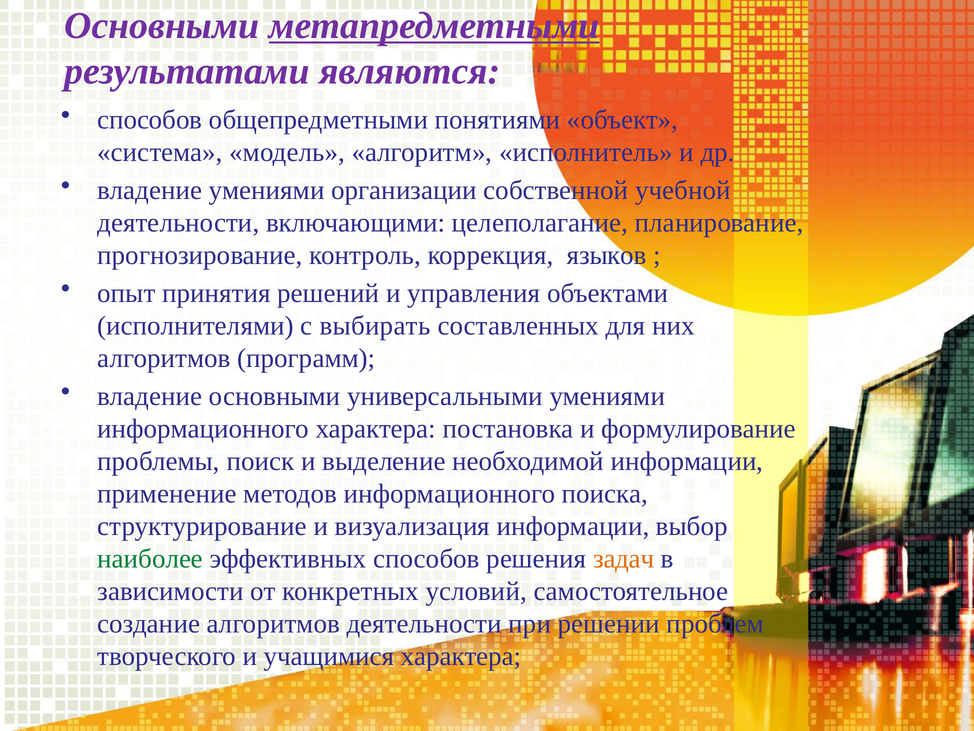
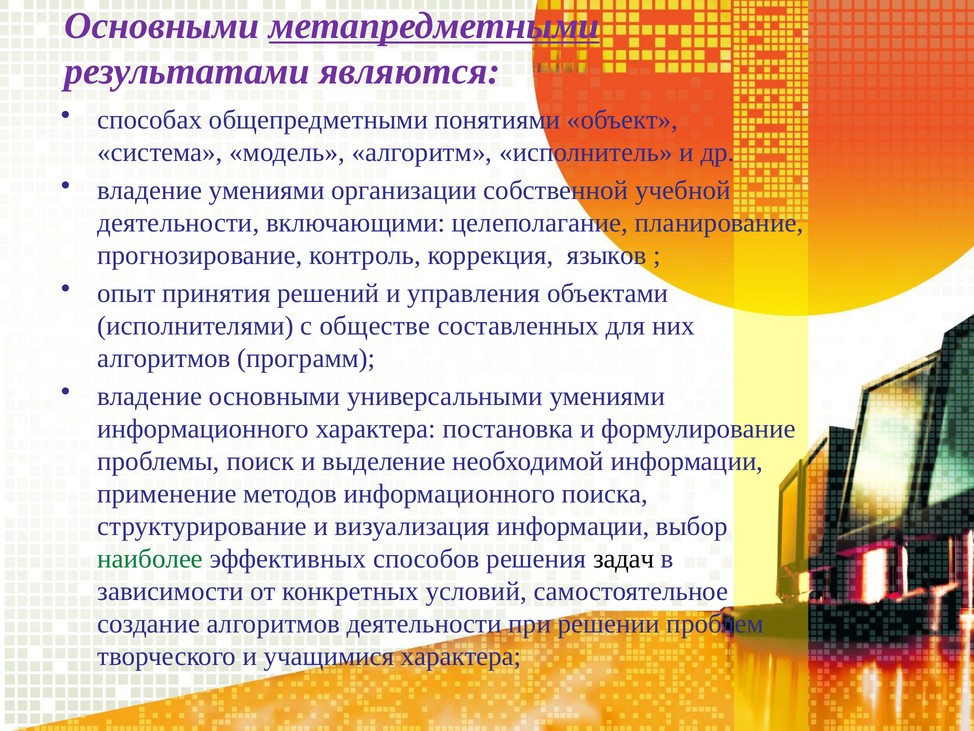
способов: способов -> способах (150, 120)
выбирать: выбирать -> обществе (375, 325)
задач colour: orange -> black (624, 558)
